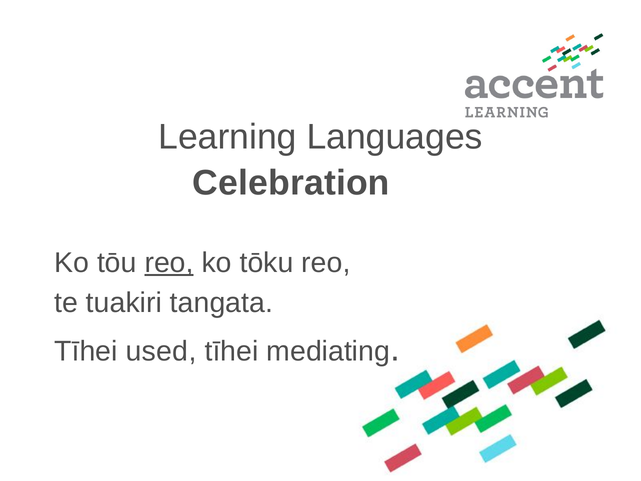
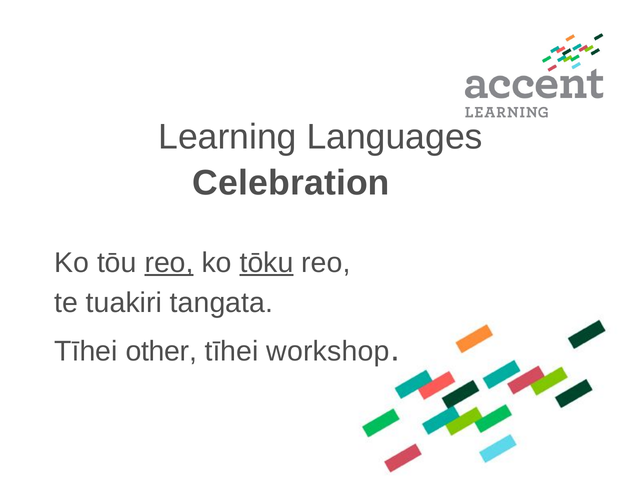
tōku underline: none -> present (267, 263)
used: used -> other (161, 351)
mediating: mediating -> workshop (328, 351)
